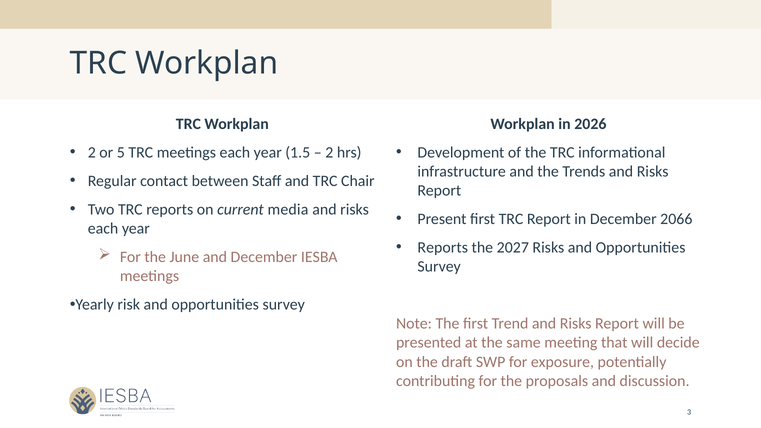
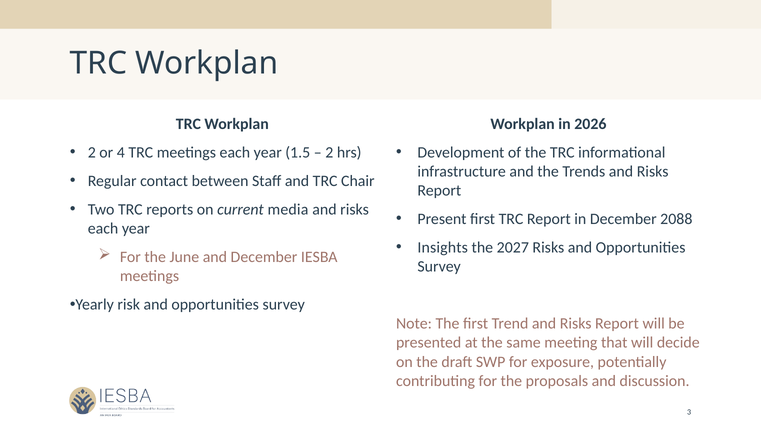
5: 5 -> 4 (121, 152)
2066: 2066 -> 2088 (676, 219)
Reports: Reports -> Insights (443, 248)
